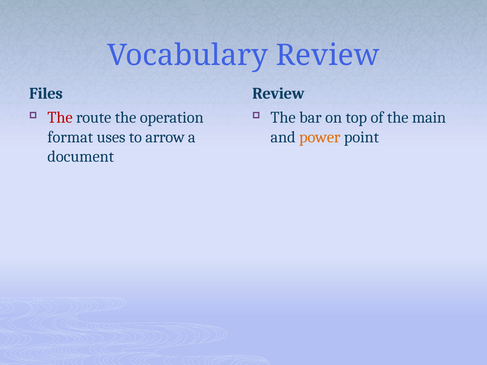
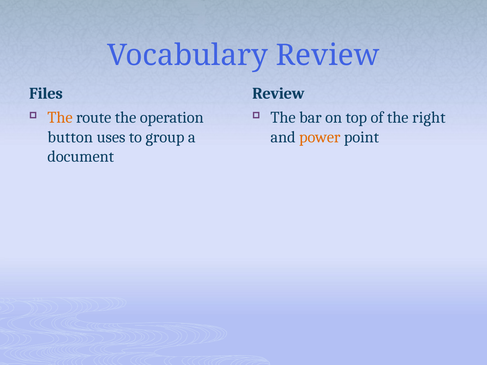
The colour: red -> orange (60, 118)
main: main -> right (429, 118)
format: format -> button (70, 137)
arrow: arrow -> group (165, 137)
